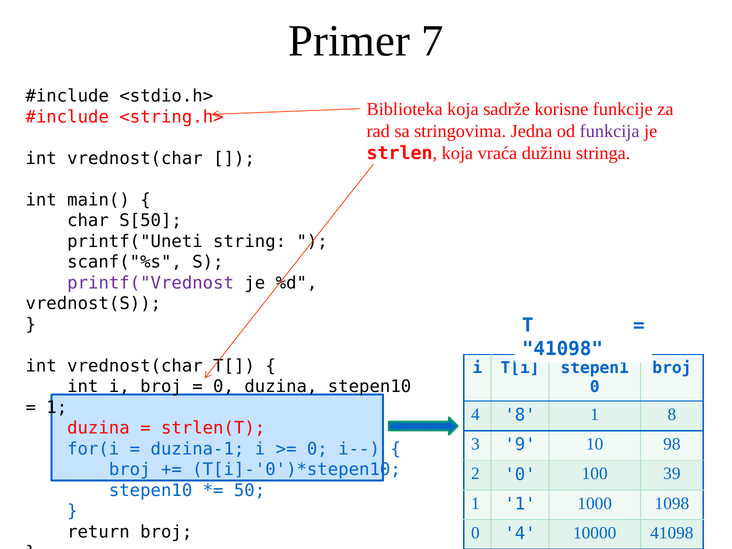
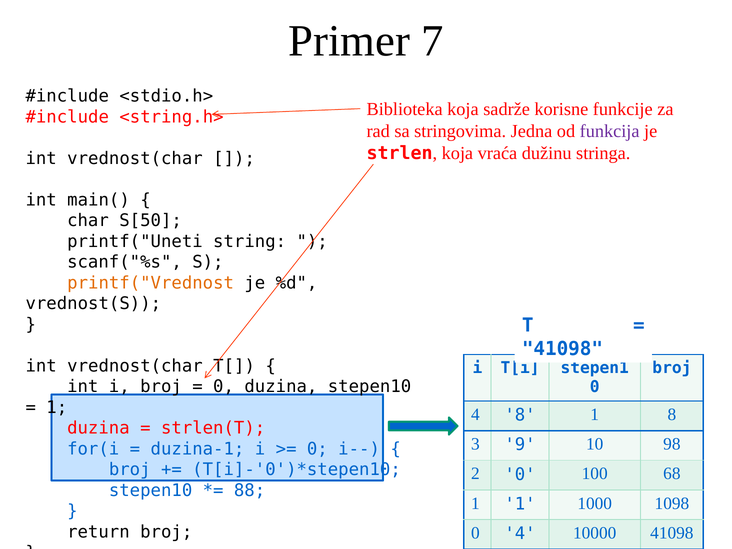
printf("Vrednost colour: purple -> orange (151, 283)
39: 39 -> 68 (672, 474)
50: 50 -> 88 (250, 490)
